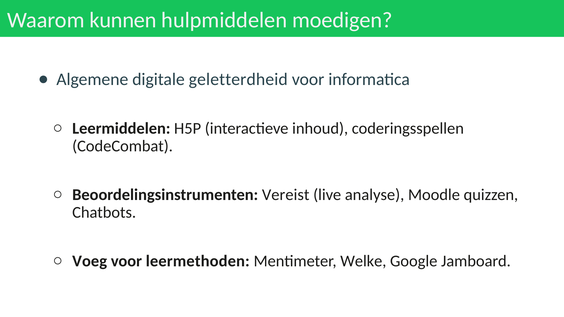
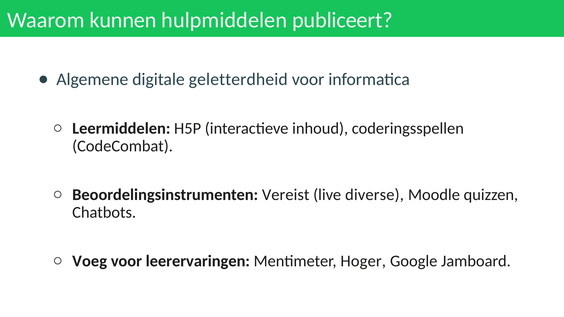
moedigen: moedigen -> publiceert (342, 20)
analyse: analyse -> diverse (374, 195)
leermethoden: leermethoden -> leerervaringen (198, 261)
Welke: Welke -> Hoger (363, 261)
